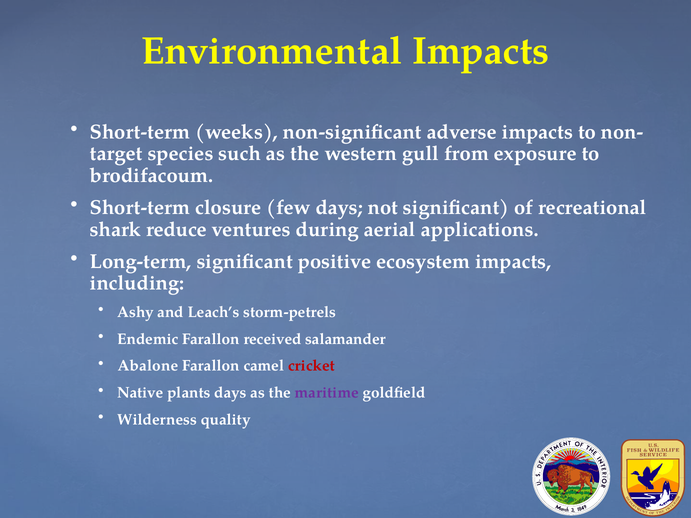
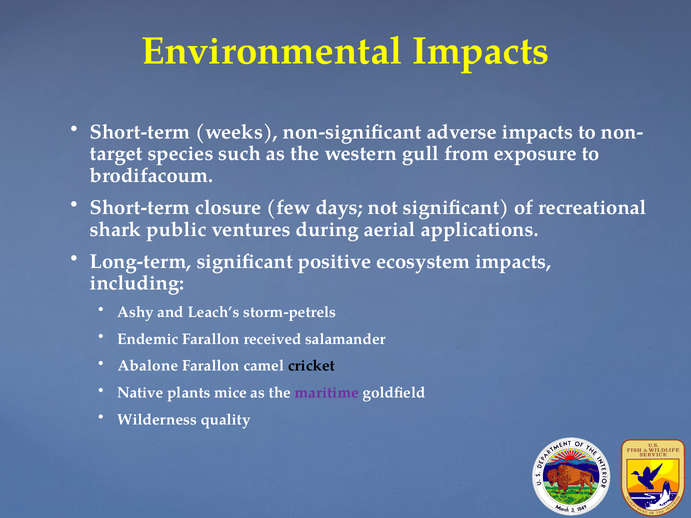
reduce: reduce -> public (176, 229)
cricket colour: red -> black (312, 366)
plants days: days -> mice (231, 393)
